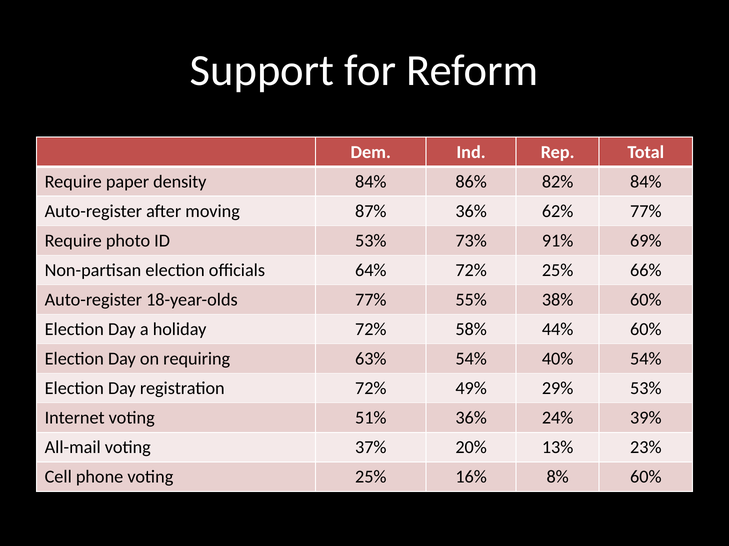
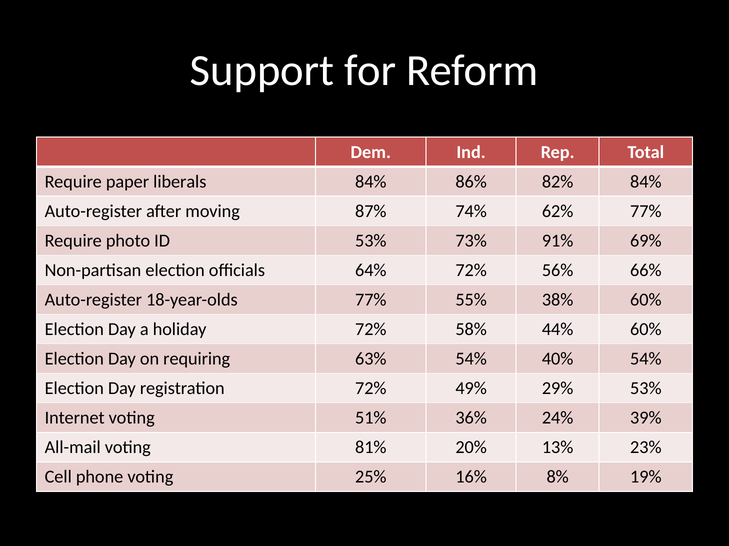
density: density -> liberals (180, 182)
87% 36%: 36% -> 74% (471, 211)
72% 25%: 25% -> 56% (558, 271)
37%: 37% -> 81% (371, 448)
8% 60%: 60% -> 19% (646, 477)
